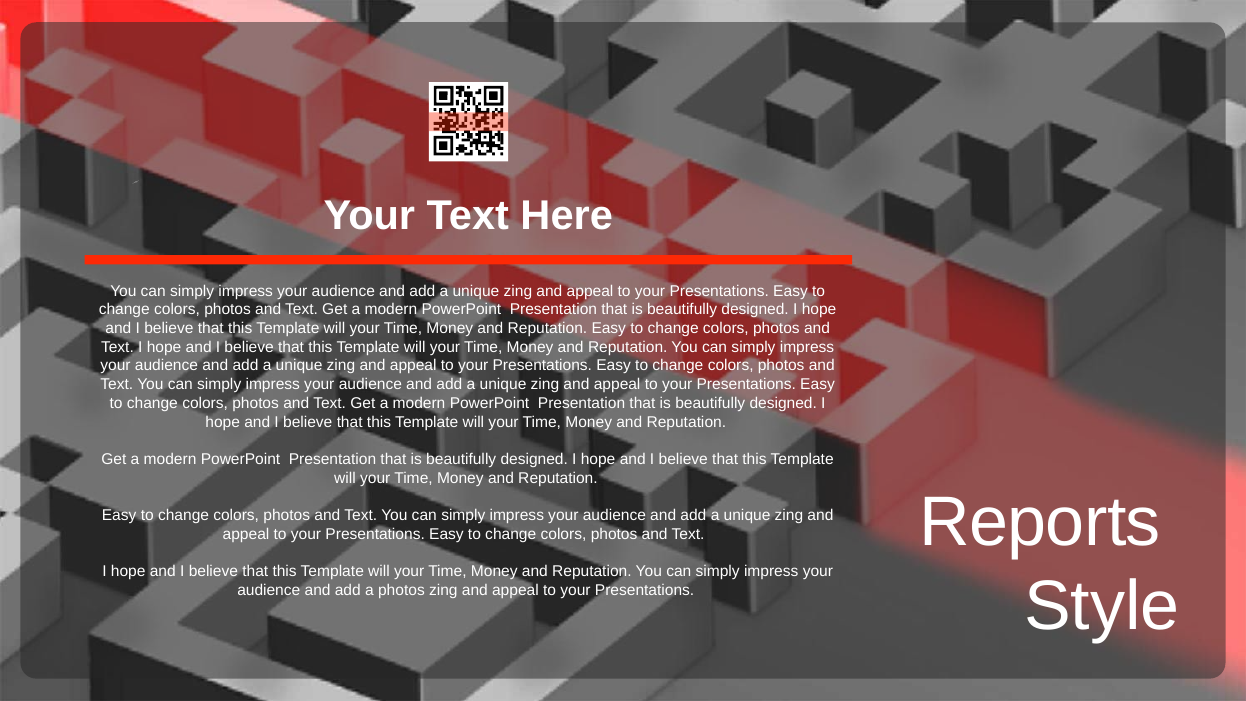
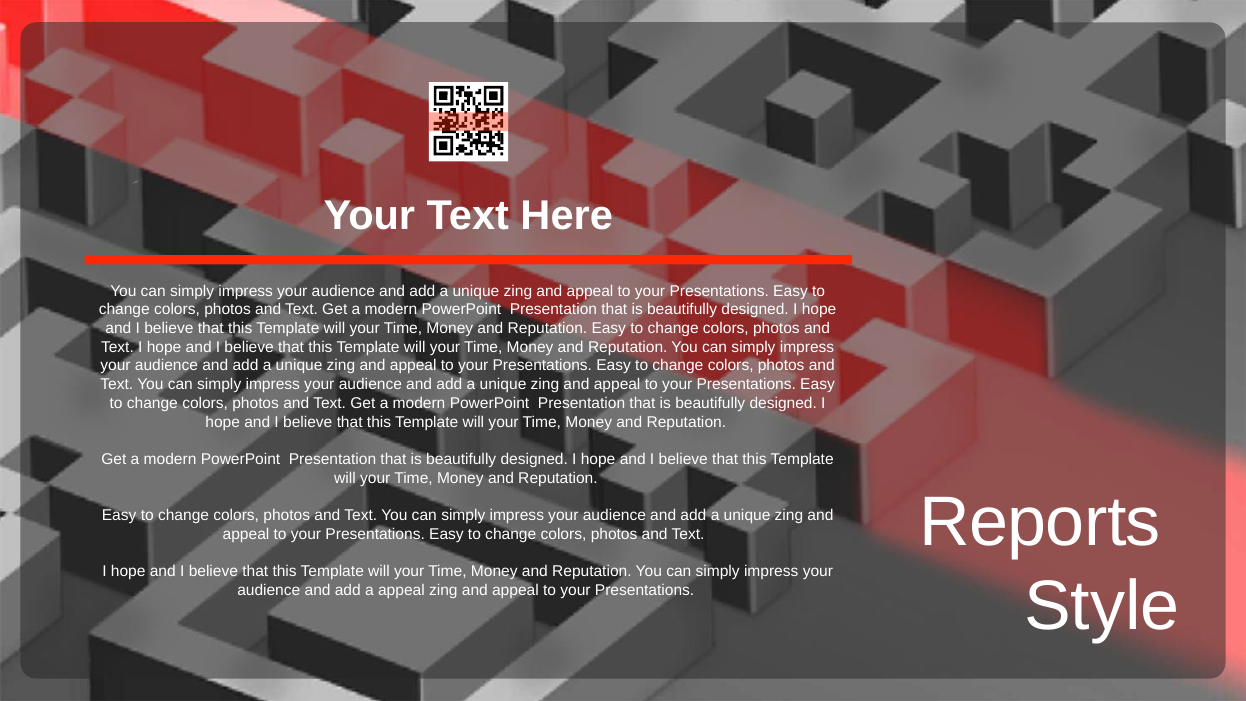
a photos: photos -> appeal (401, 590)
